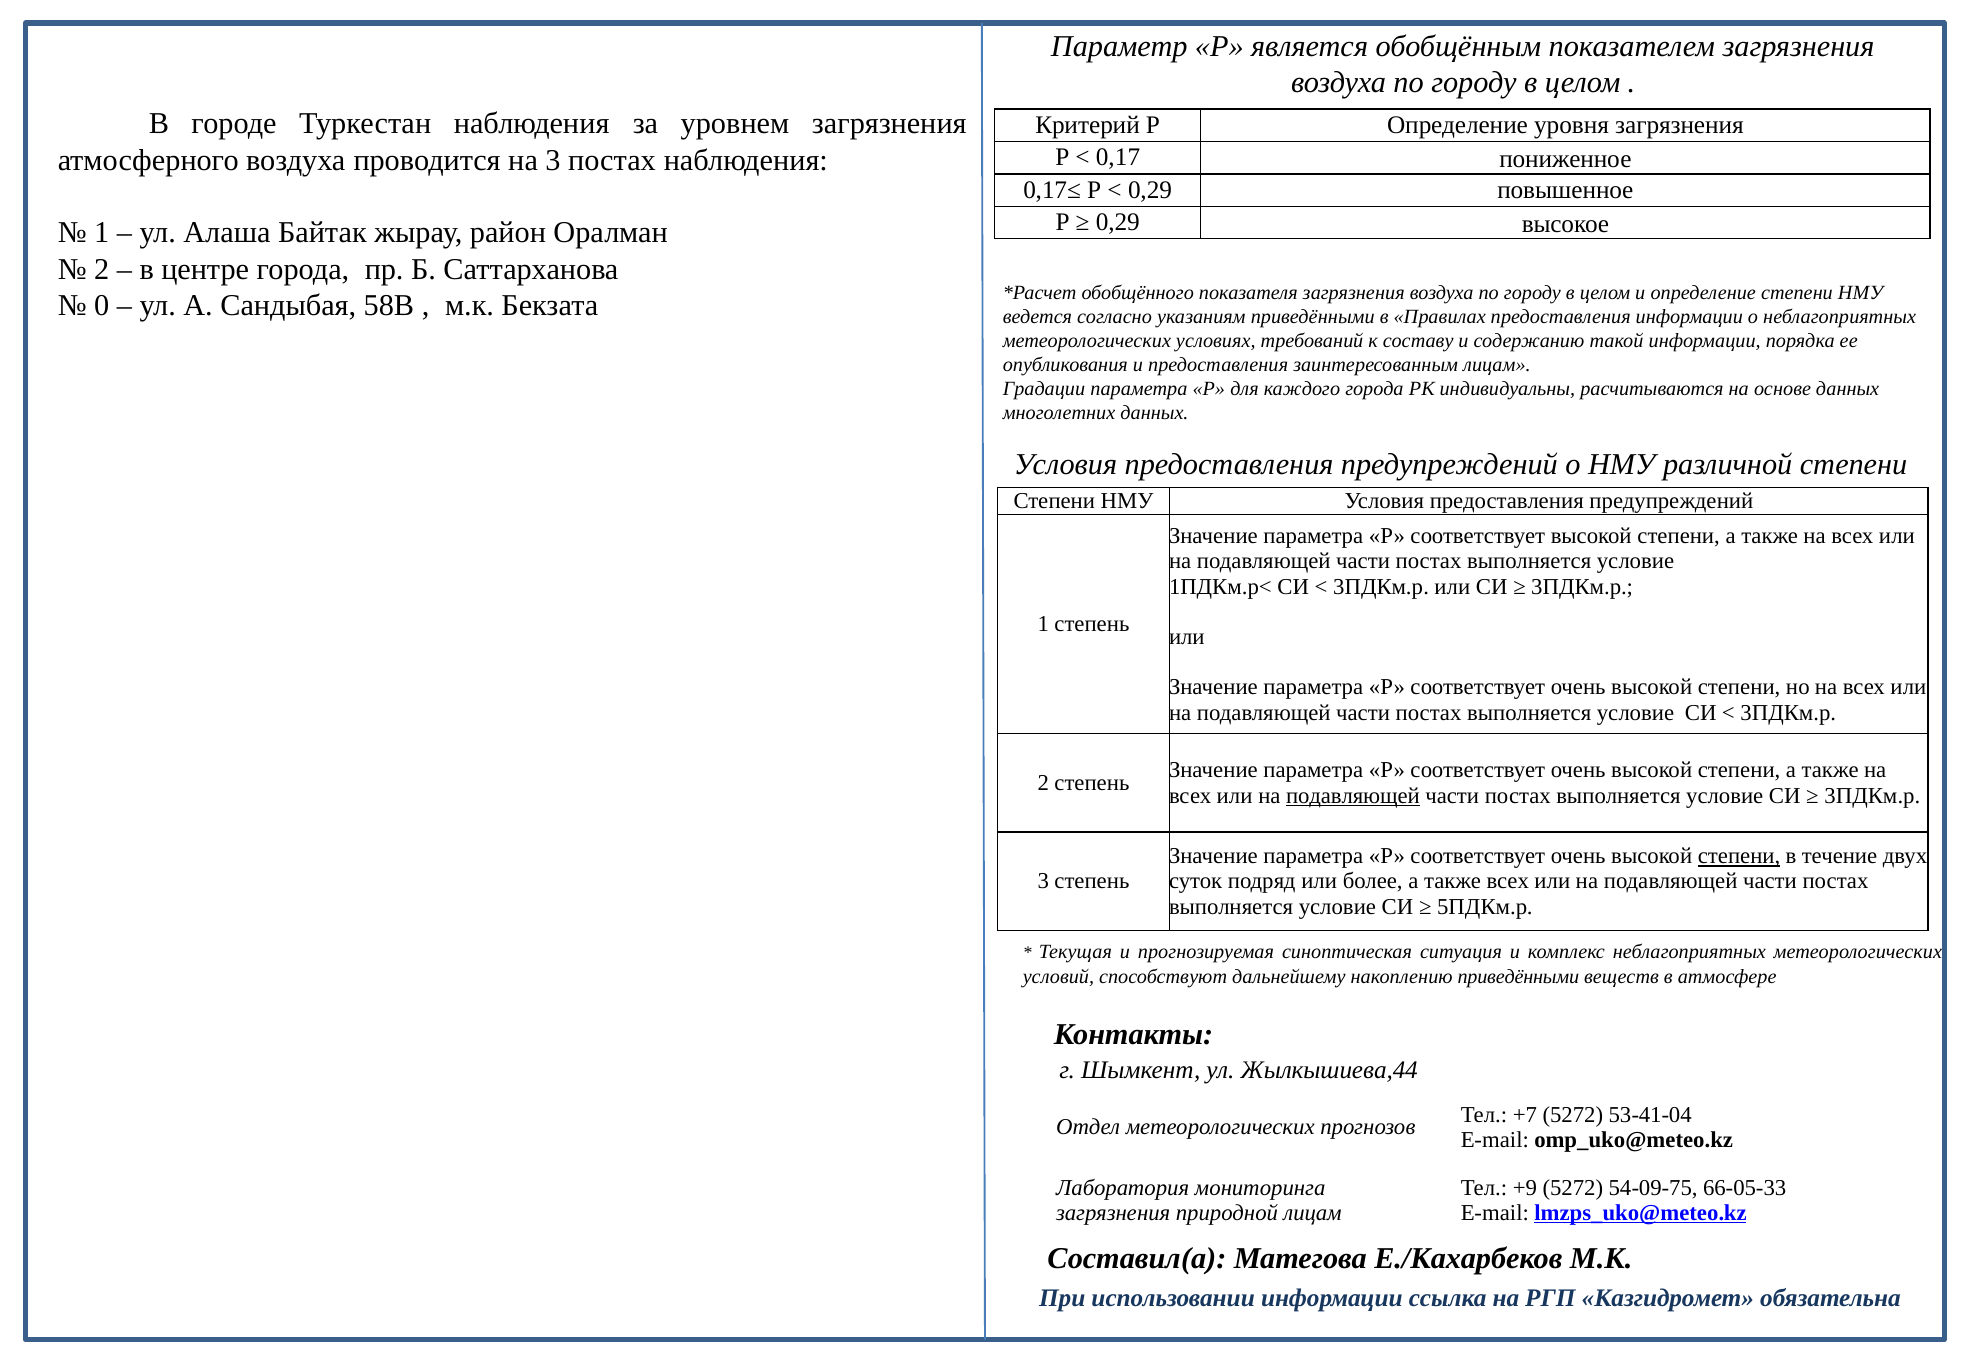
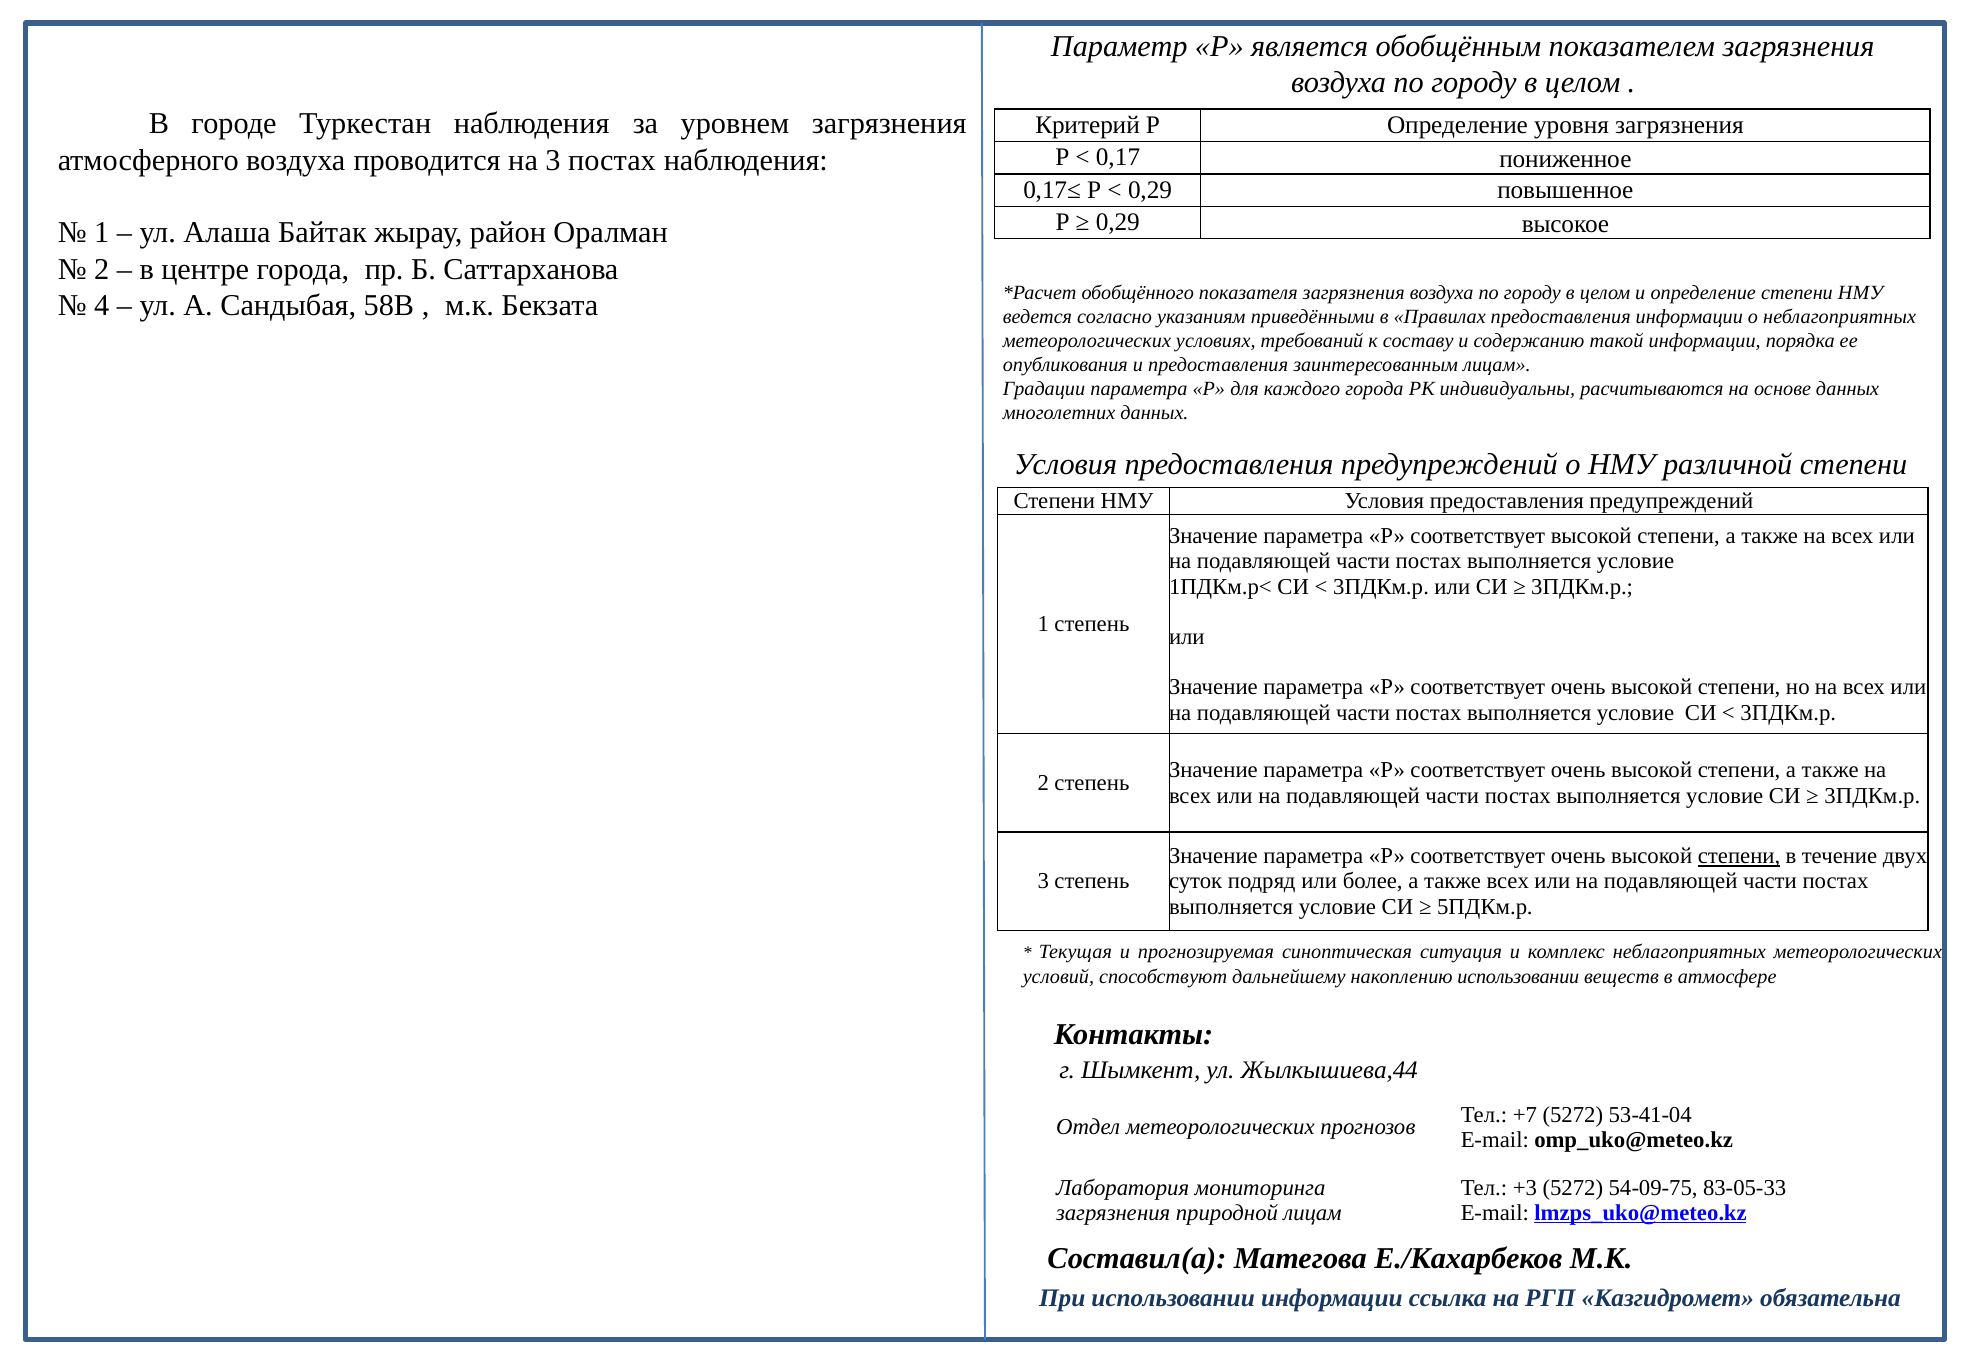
0: 0 -> 4 (102, 306)
подавляющей underline: present -> none (1353, 796)
накоплению приведёнными: приведёнными -> использовании (1518, 977)
+9: +9 -> +3 (1525, 1188)
66-05-33: 66-05-33 -> 83-05-33 (1745, 1188)
